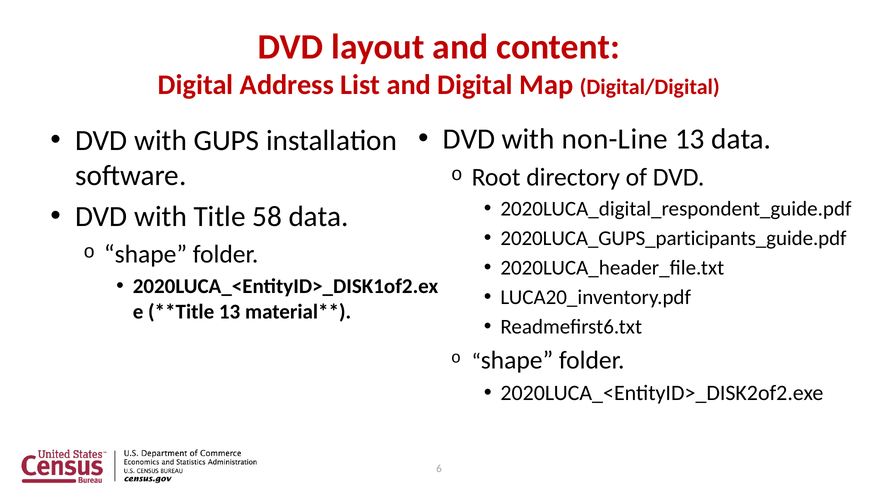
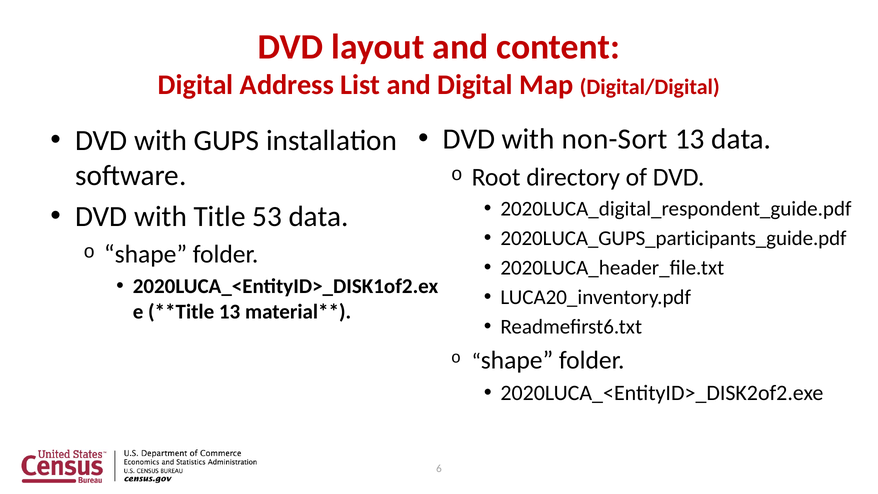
non-Line: non-Line -> non-Sort (615, 139)
58: 58 -> 53 (267, 217)
